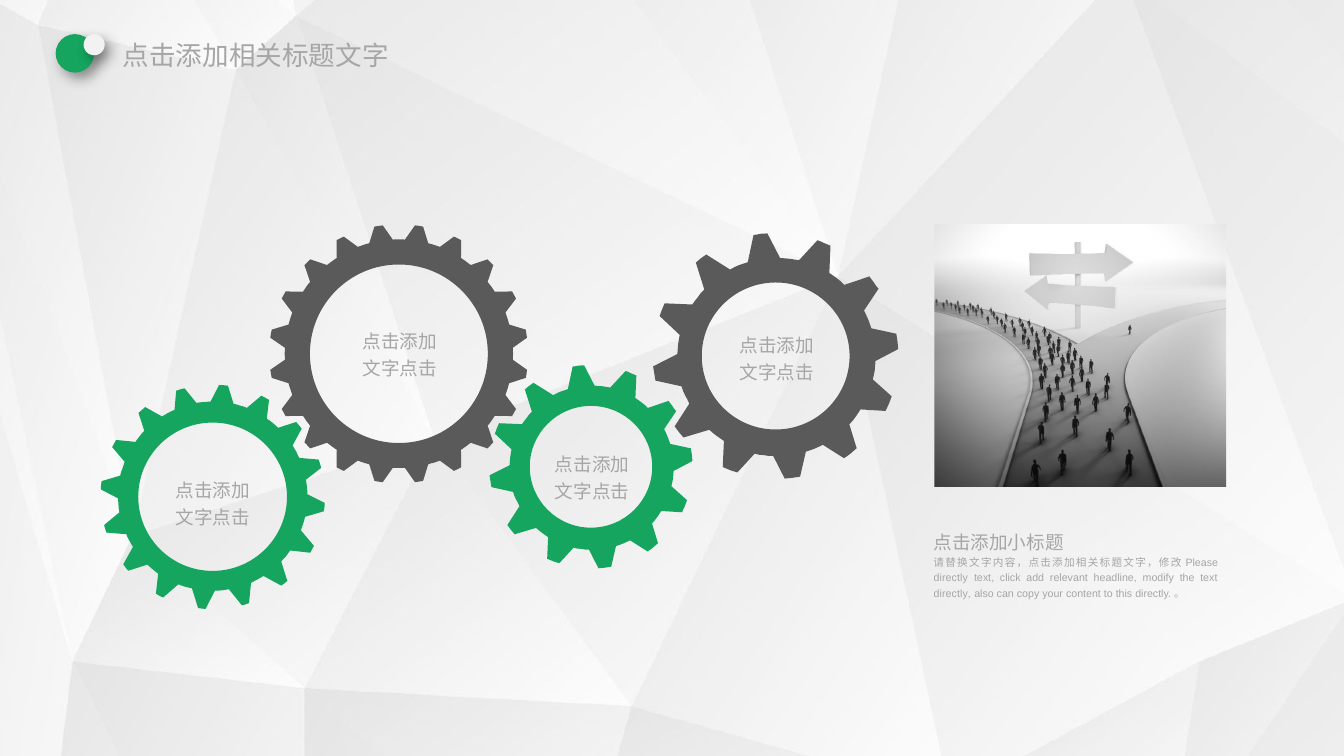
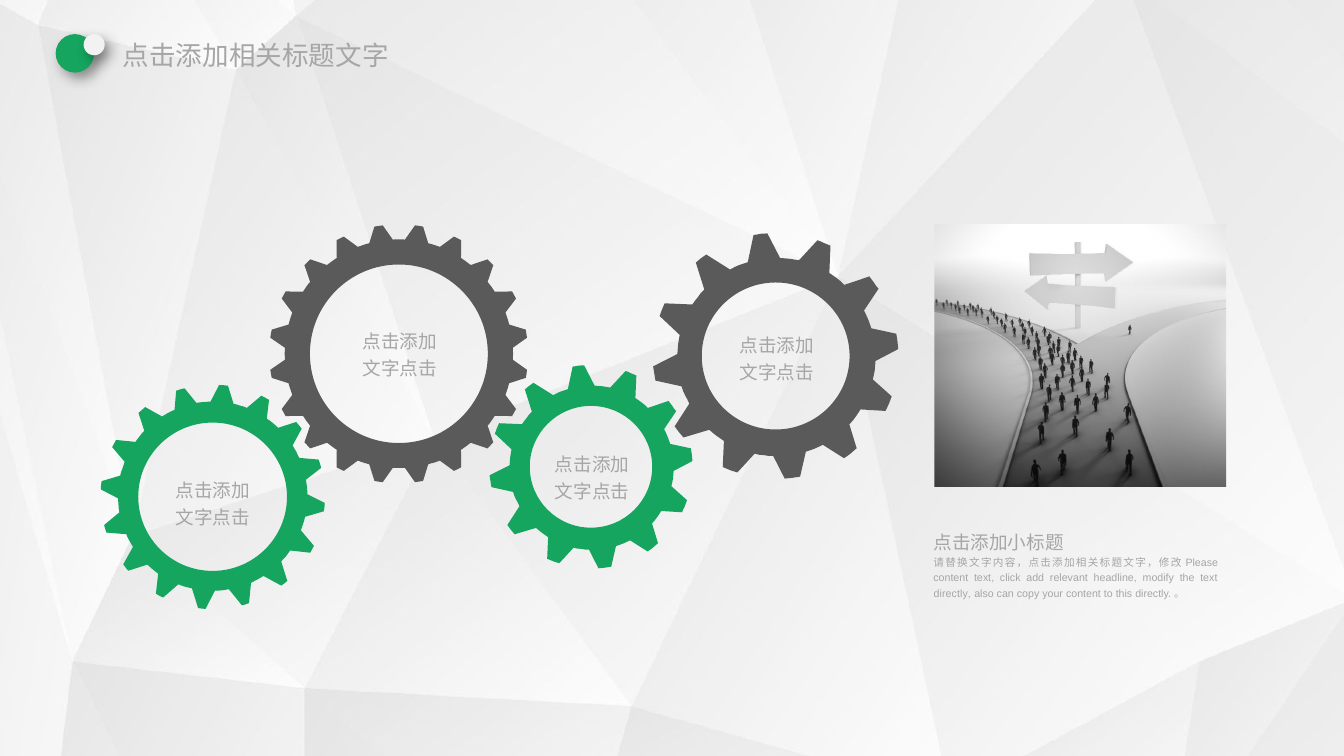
directly: directly -> content (951, 578)
